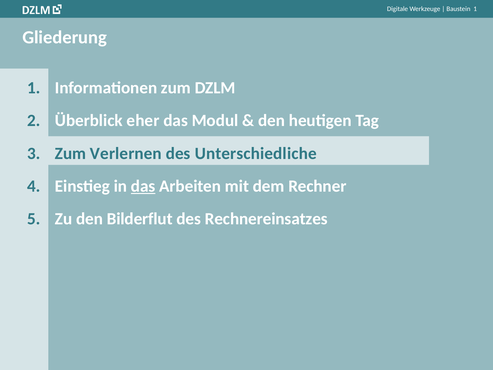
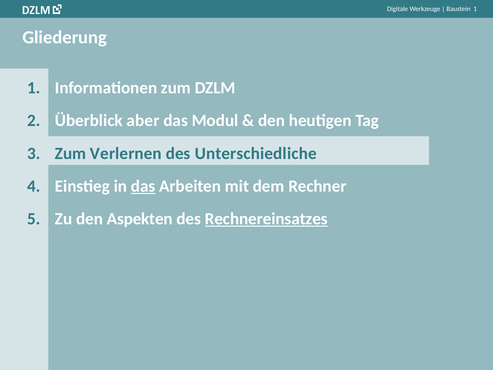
eher: eher -> aber (143, 121)
Bilderflut: Bilderflut -> Aspekten (140, 219)
Rechnereinsatzes underline: none -> present (266, 219)
